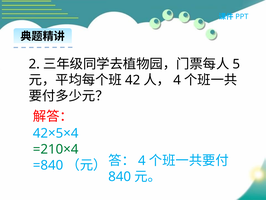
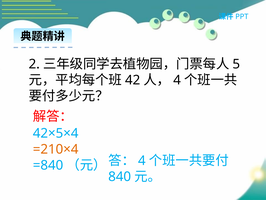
=210×4 colour: green -> orange (56, 149)
